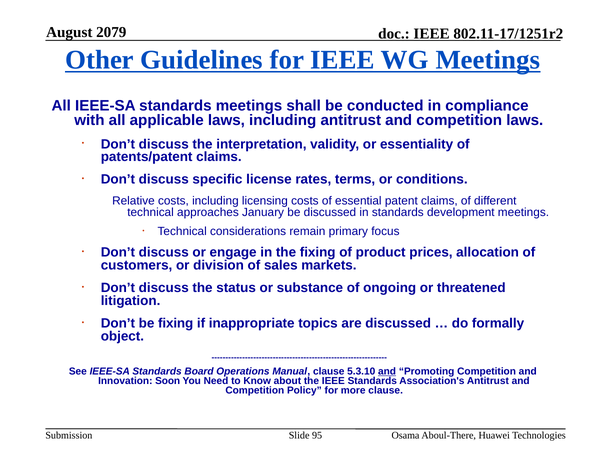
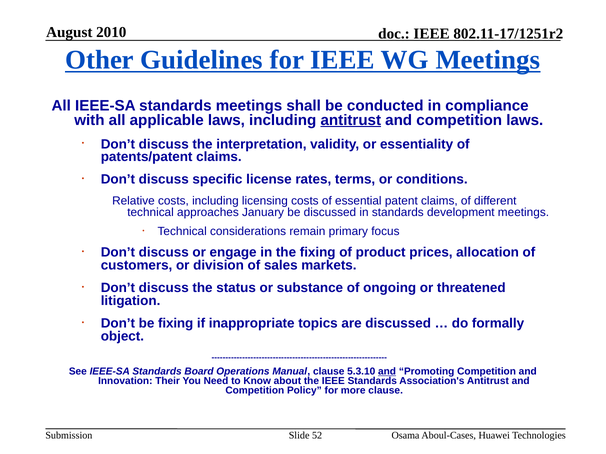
2079: 2079 -> 2010 (111, 32)
antitrust underline: none -> present (351, 120)
Soon: Soon -> Their (168, 381)
95: 95 -> 52 (317, 436)
Aboul-There: Aboul-There -> Aboul-Cases (449, 436)
